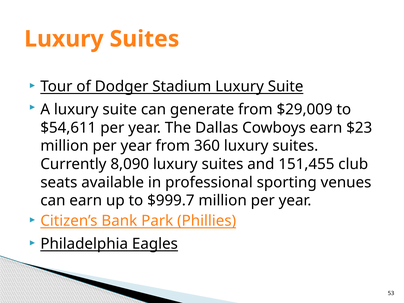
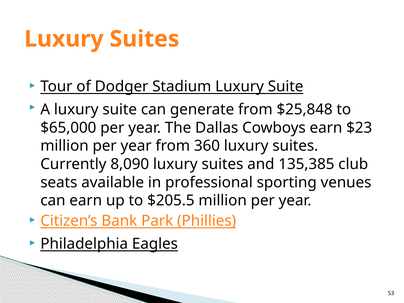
$29,009: $29,009 -> $25,848 (305, 110)
$54,611: $54,611 -> $65,000 (68, 128)
151,455: 151,455 -> 135,385 (306, 164)
$999.7: $999.7 -> $205.5 (171, 201)
